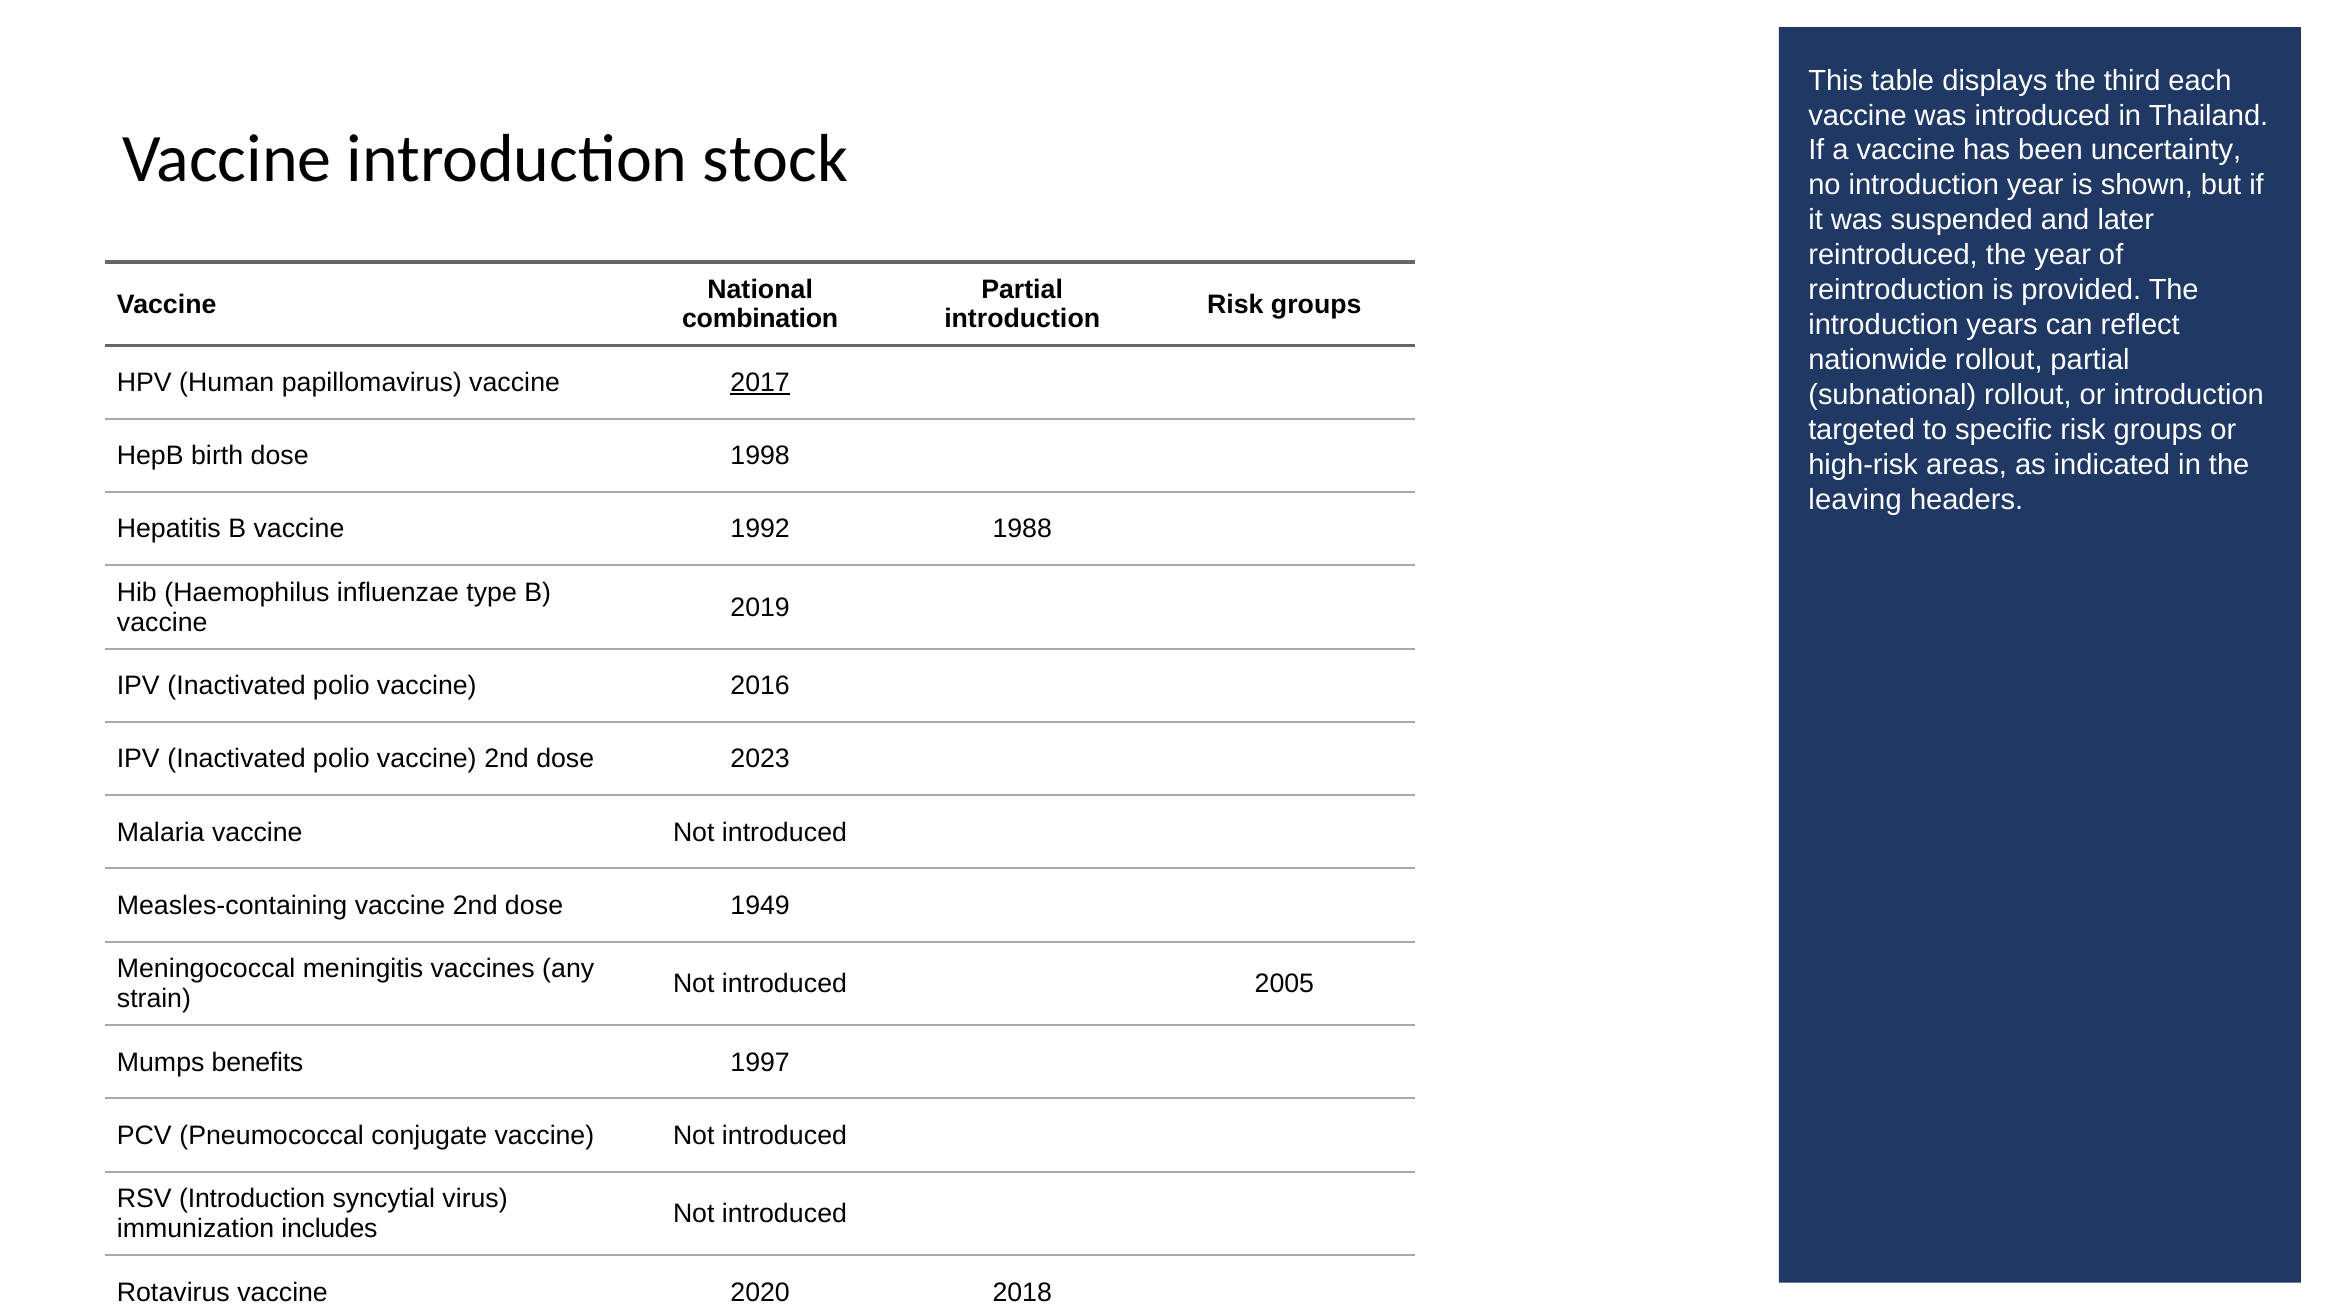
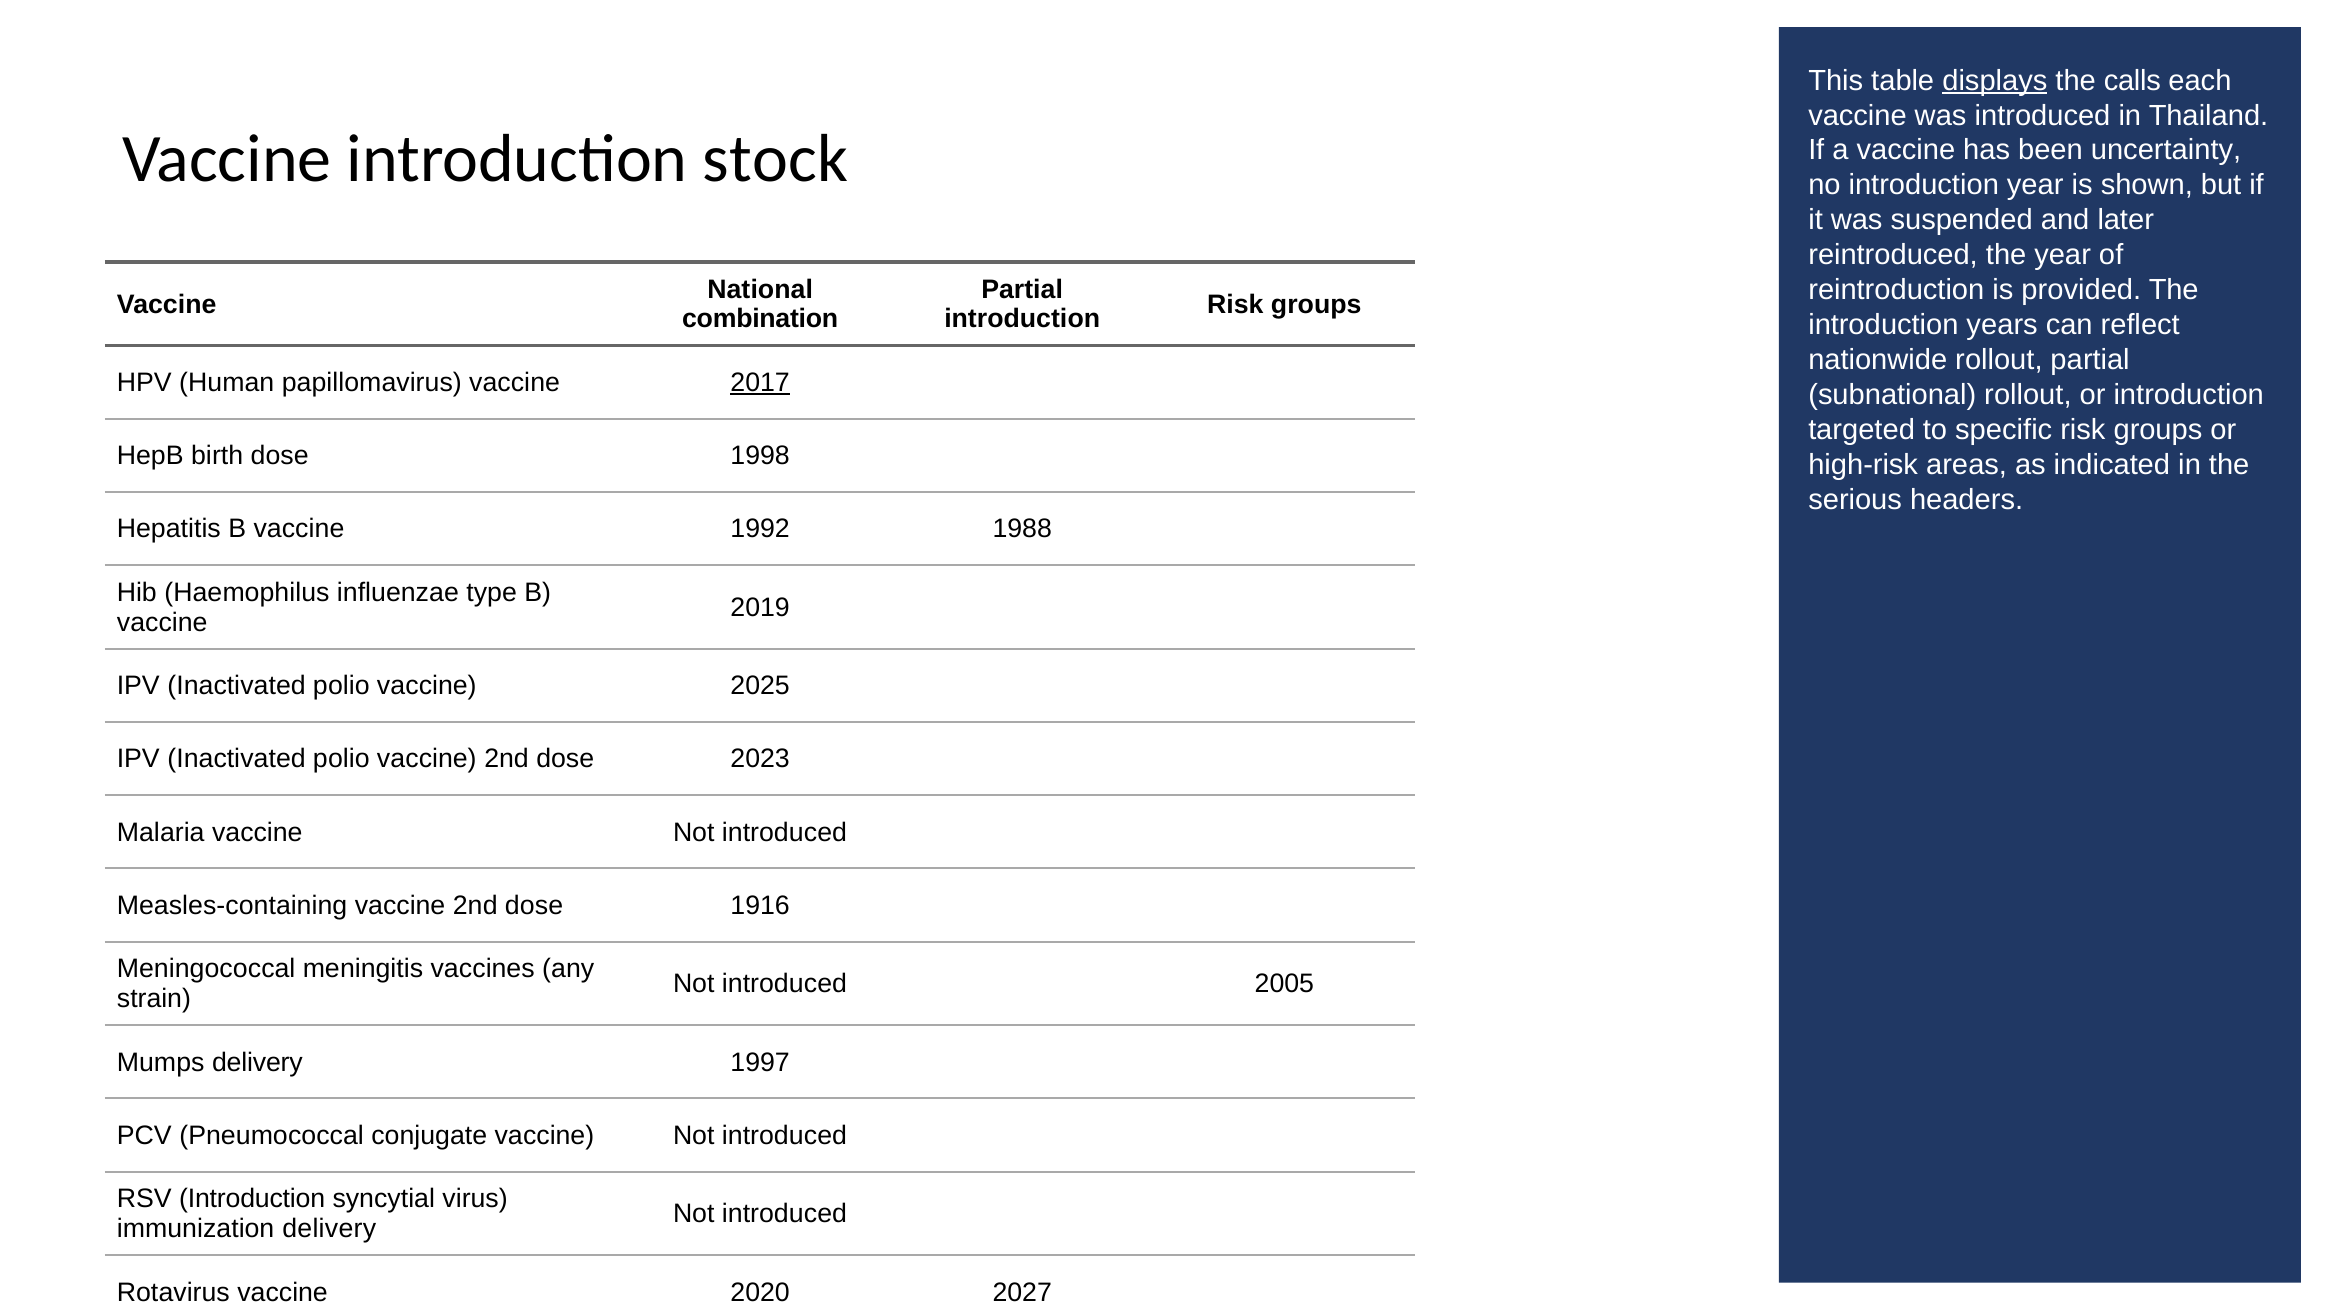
displays underline: none -> present (1995, 81)
third: third -> calls (2132, 81)
leaving: leaving -> serious (1855, 500)
vaccine 2016: 2016 -> 2025 (760, 686)
1949: 1949 -> 1916 (760, 906)
Mumps benefits: benefits -> delivery (257, 1063)
immunization includes: includes -> delivery (329, 1229)
2018: 2018 -> 2027 (1022, 1293)
